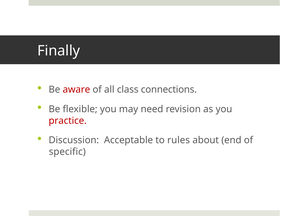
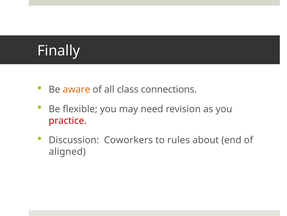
aware colour: red -> orange (76, 89)
Acceptable: Acceptable -> Coworkers (128, 140)
specific: specific -> aligned (67, 151)
